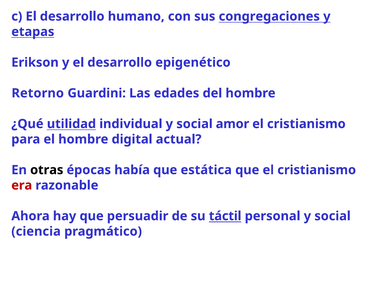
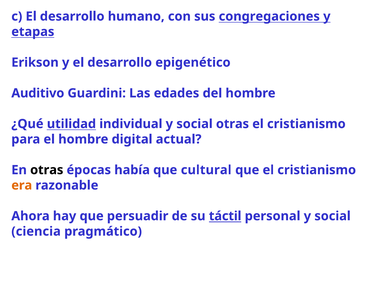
Retorno: Retorno -> Auditivo (38, 93)
social amor: amor -> otras (232, 124)
estática: estática -> cultural (206, 170)
era colour: red -> orange (22, 185)
